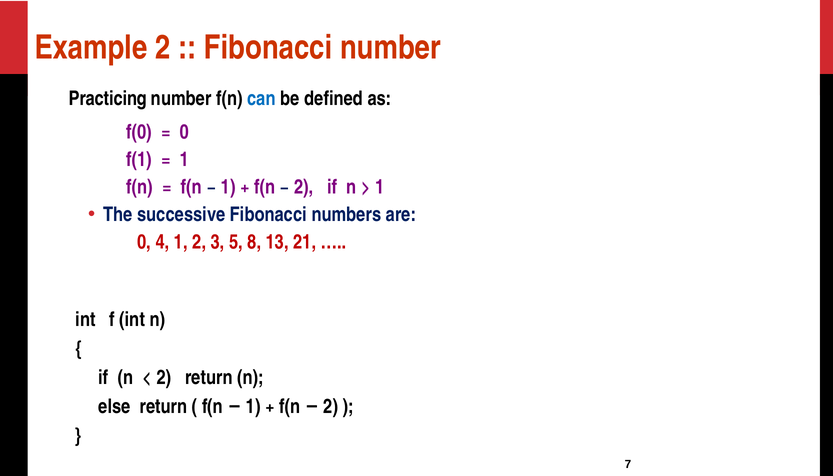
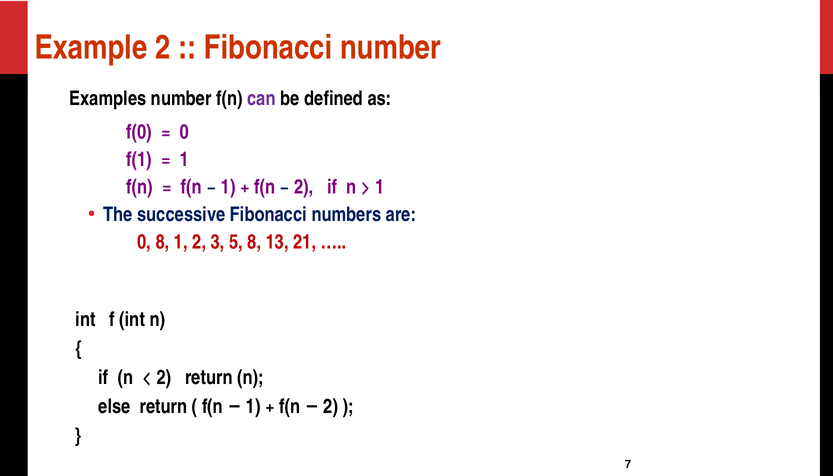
Practicing: Practicing -> Examples (108, 99)
can colour: blue -> purple (261, 99)
0 4: 4 -> 8 (163, 242)
